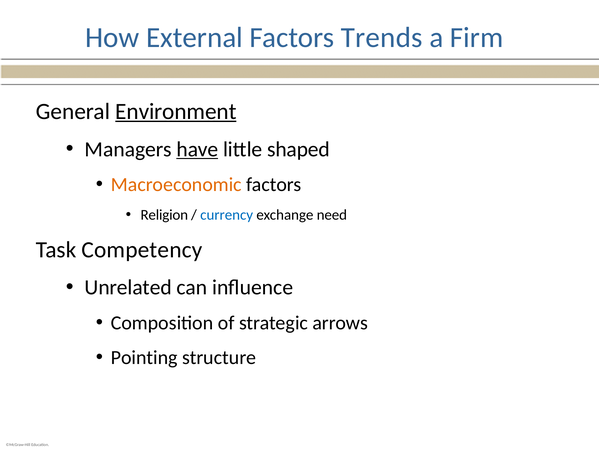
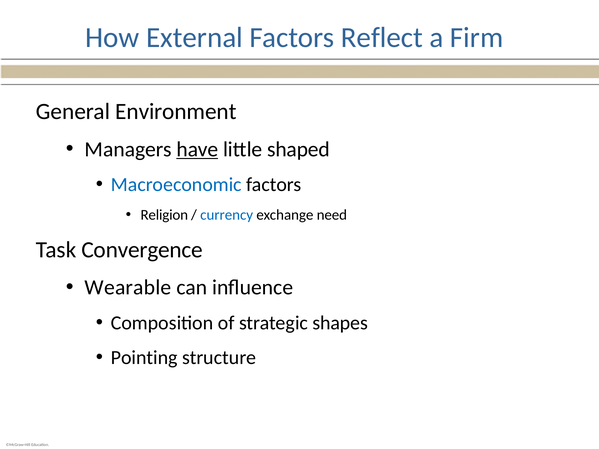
Trends: Trends -> Reflect (382, 37)
Environment underline: present -> none (176, 111)
Macroeconomic colour: orange -> blue (176, 185)
Competency: Competency -> Convergence (142, 250)
Unrelated: Unrelated -> Wearable (128, 288)
arrows: arrows -> shapes (340, 323)
